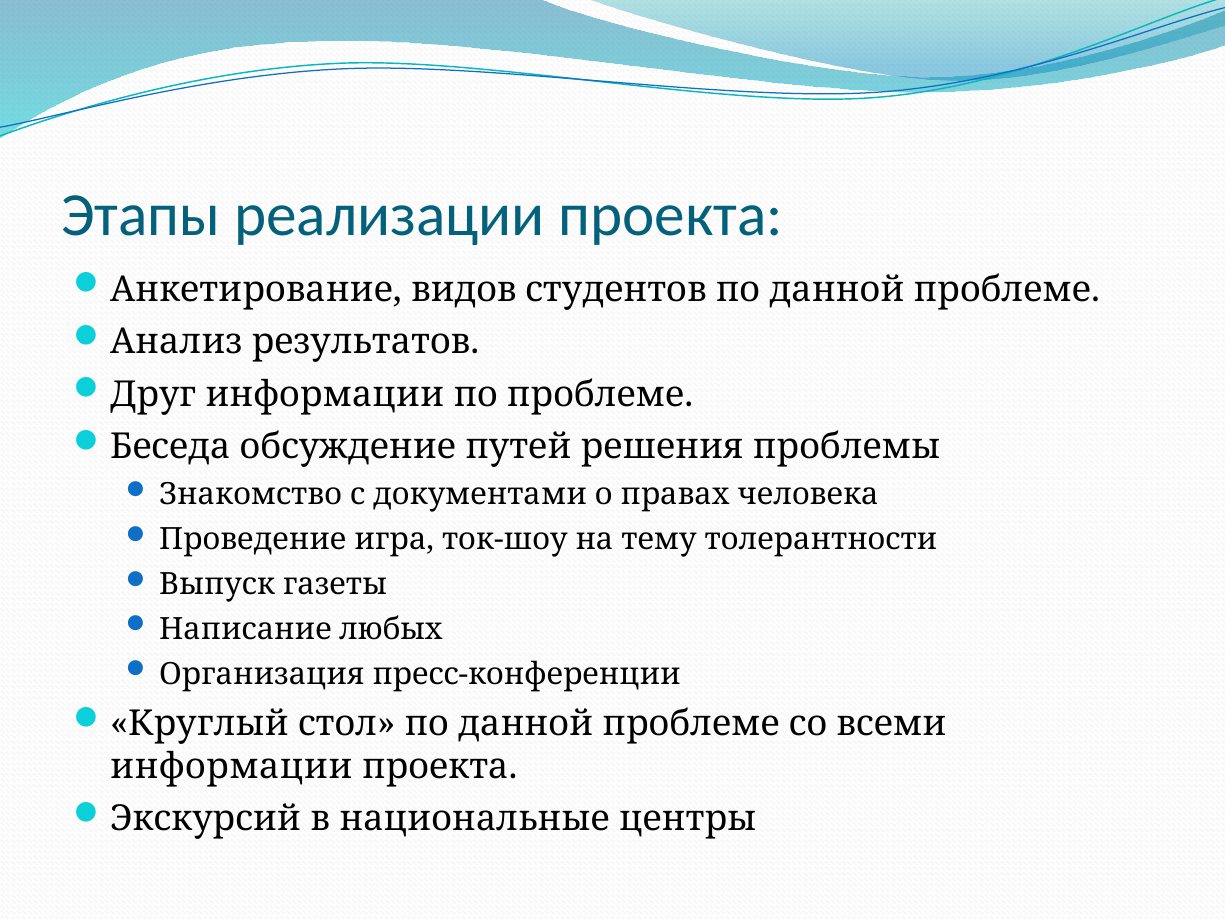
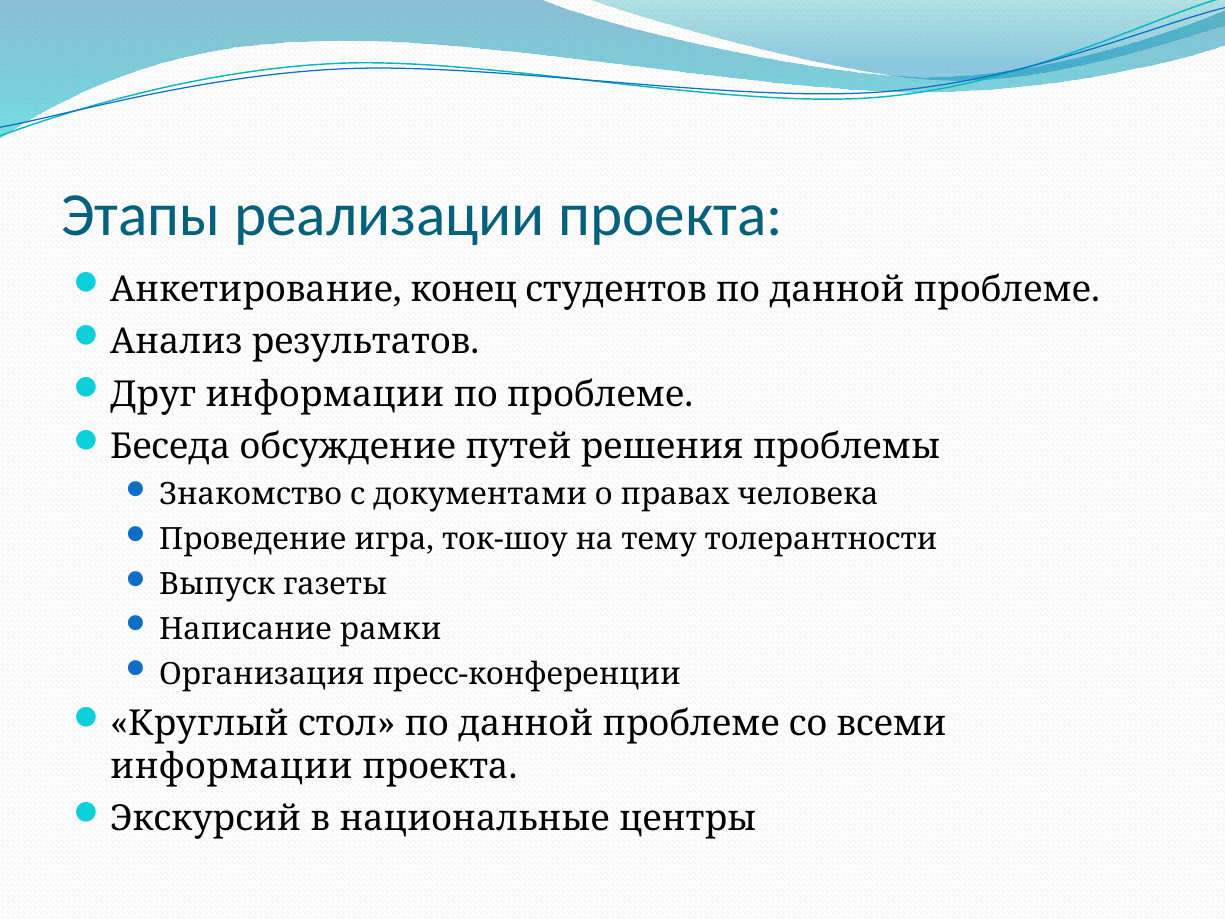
видов: видов -> конец (464, 289)
любых: любых -> рамки (391, 629)
